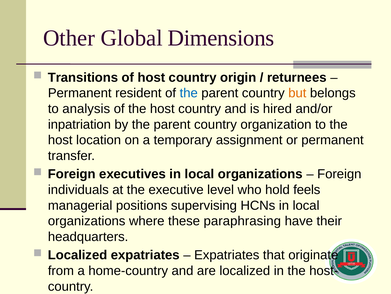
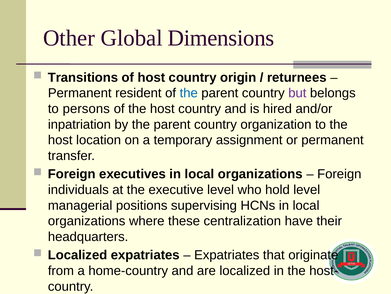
but colour: orange -> purple (297, 93)
analysis: analysis -> persons (86, 109)
hold feels: feels -> level (307, 189)
paraphrasing: paraphrasing -> centralization (242, 221)
